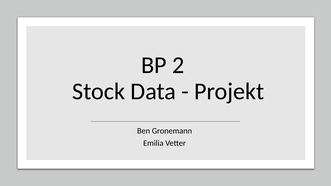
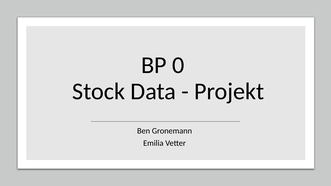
2: 2 -> 0 (178, 65)
